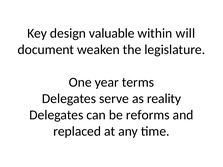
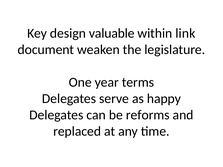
will: will -> link (185, 33)
reality: reality -> happy (164, 99)
